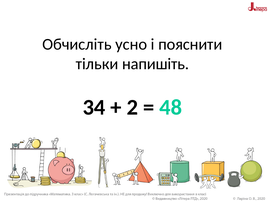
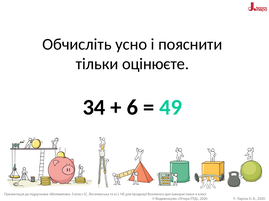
напишіть: напишіть -> оцінюєте (156, 64)
2: 2 -> 6 (132, 108)
48: 48 -> 49 (171, 108)
